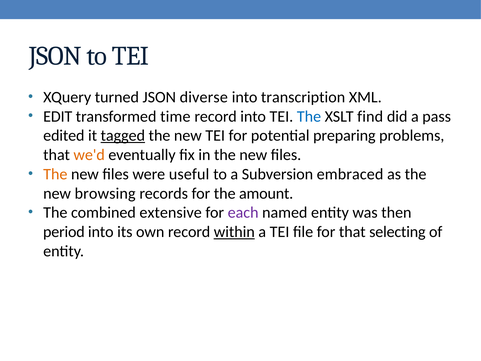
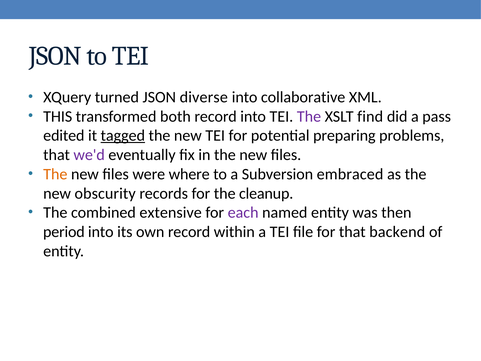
transcription: transcription -> collaborative (303, 97)
EDIT: EDIT -> THIS (58, 116)
time: time -> both (175, 116)
The colour: blue -> purple (309, 116)
we'd colour: orange -> purple (89, 155)
useful: useful -> where (189, 174)
browsing: browsing -> obscurity (105, 193)
amount: amount -> cleanup (266, 193)
within underline: present -> none (234, 232)
selecting: selecting -> backend (397, 232)
